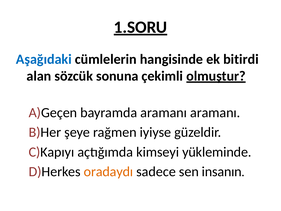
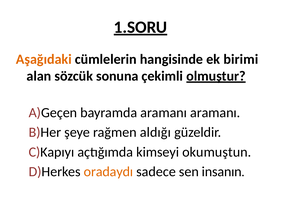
Aşağıdaki colour: blue -> orange (44, 59)
bitirdi: bitirdi -> birimi (241, 59)
iyiyse: iyiyse -> aldığı (155, 132)
yükleminde: yükleminde -> okumuştun (217, 152)
